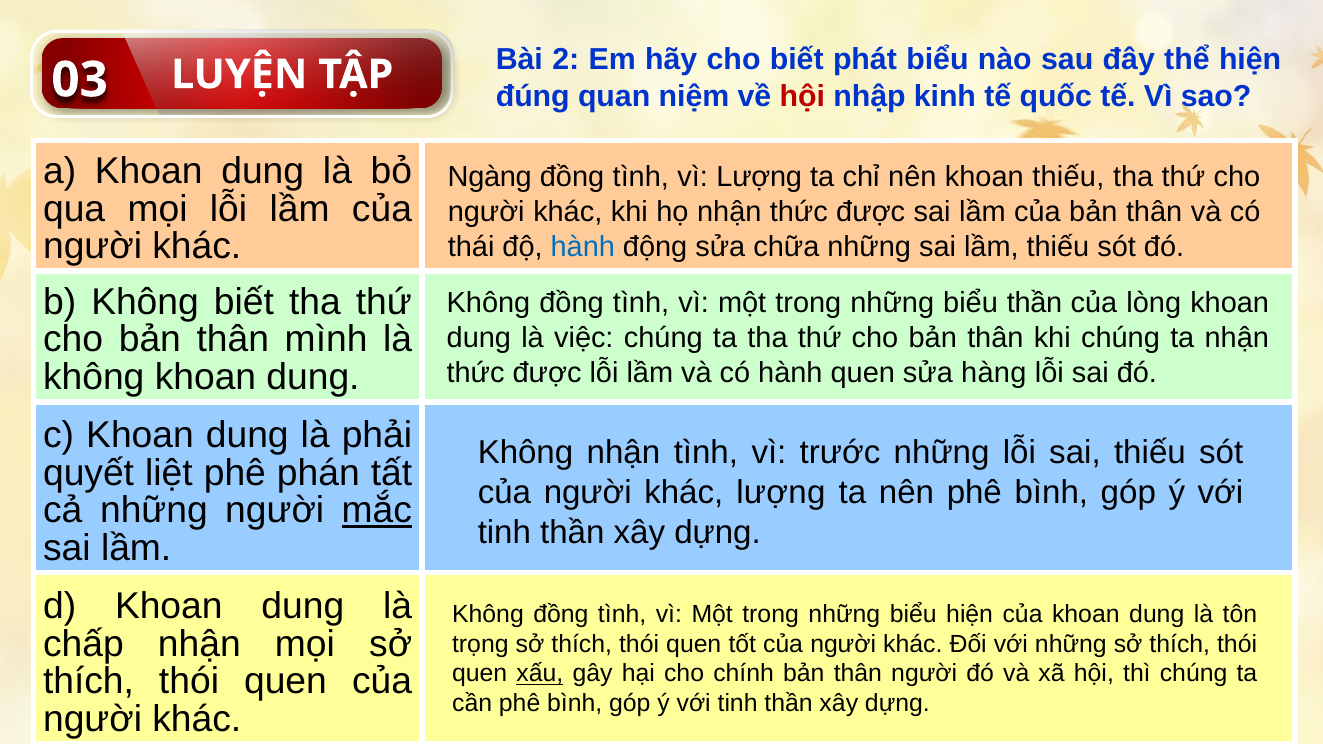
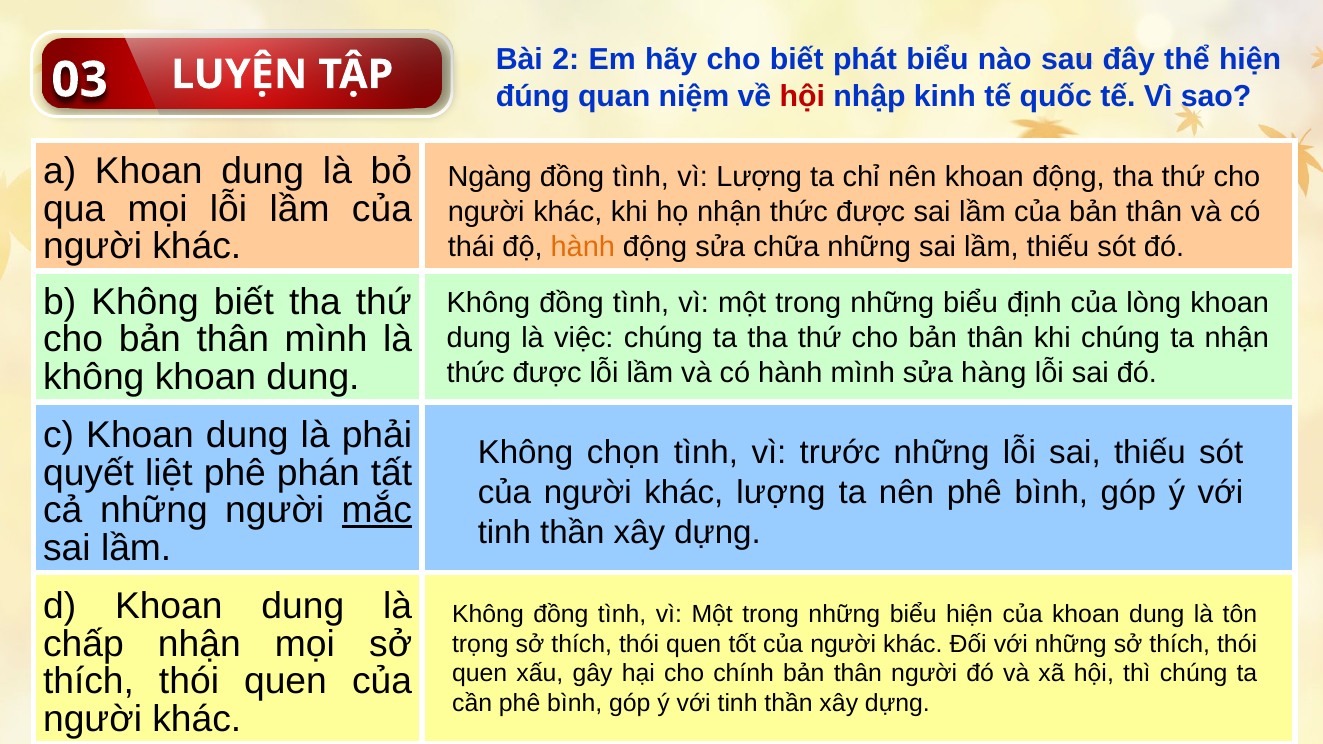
khoan thiếu: thiếu -> động (1068, 177)
hành colour: blue -> orange (583, 247)
biểu thần: thần -> định (1034, 303)
hành quen: quen -> mình (863, 373)
Không nhận: nhận -> chọn (623, 453)
xấu underline: present -> none (540, 674)
